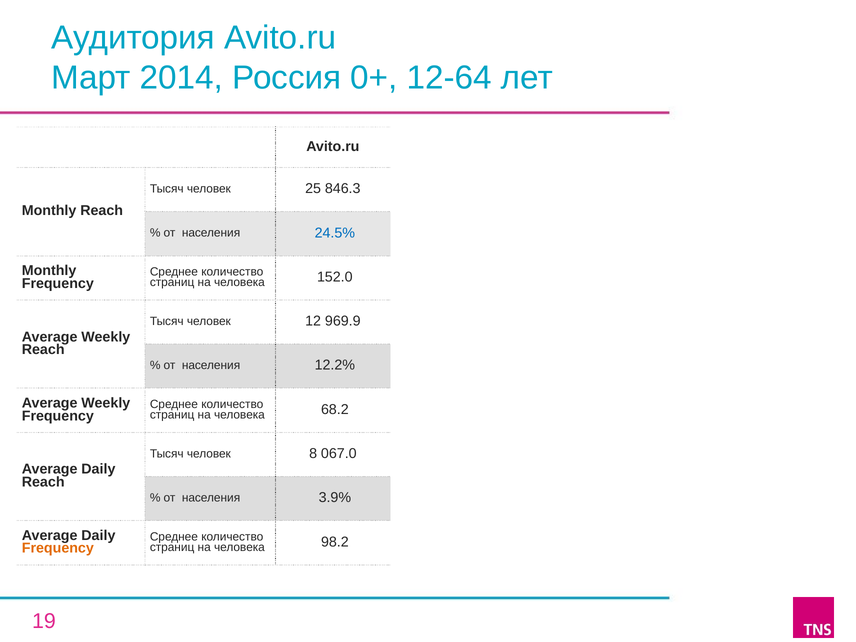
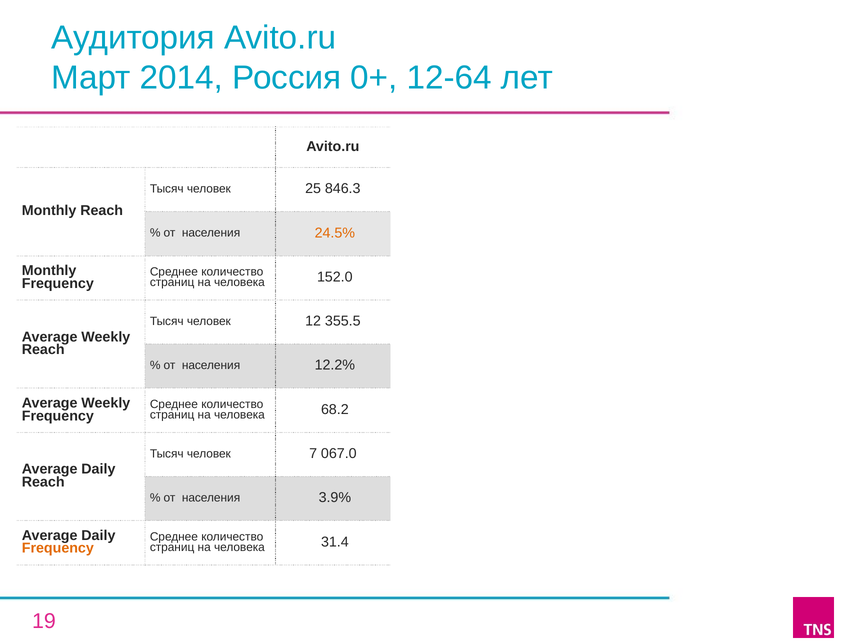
24.5% colour: blue -> orange (335, 233)
969.9: 969.9 -> 355.5 (343, 321)
8: 8 -> 7 (313, 454)
98.2: 98.2 -> 31.4 (335, 542)
